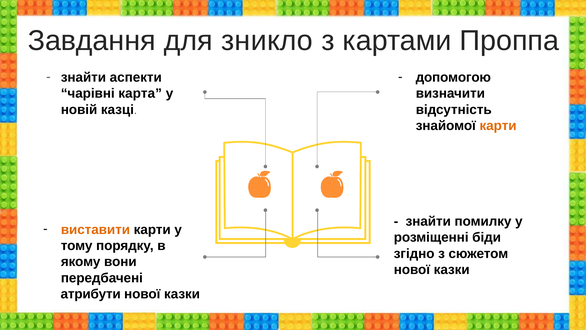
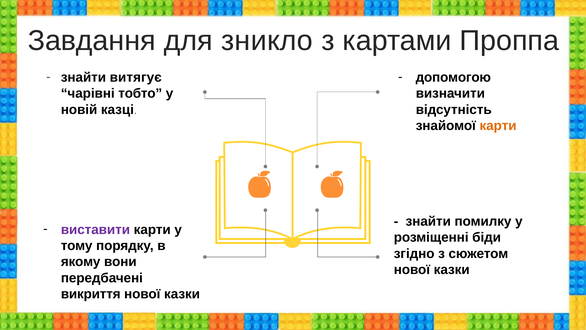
аспекти: аспекти -> витягує (136, 77)
карта: карта -> тобто (140, 93)
виставити colour: orange -> purple (95, 229)
атрибути: атрибути -> викриття (91, 294)
